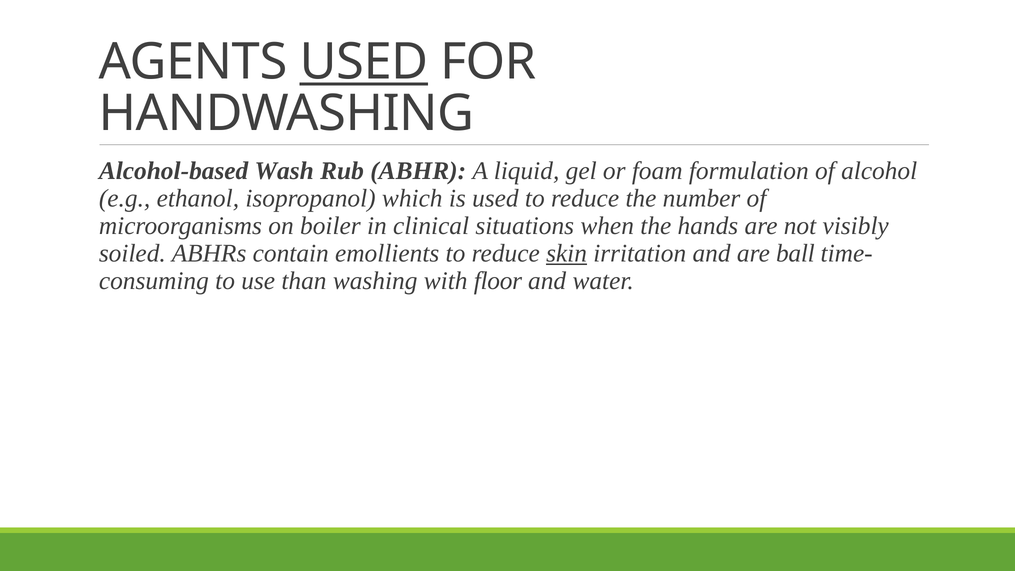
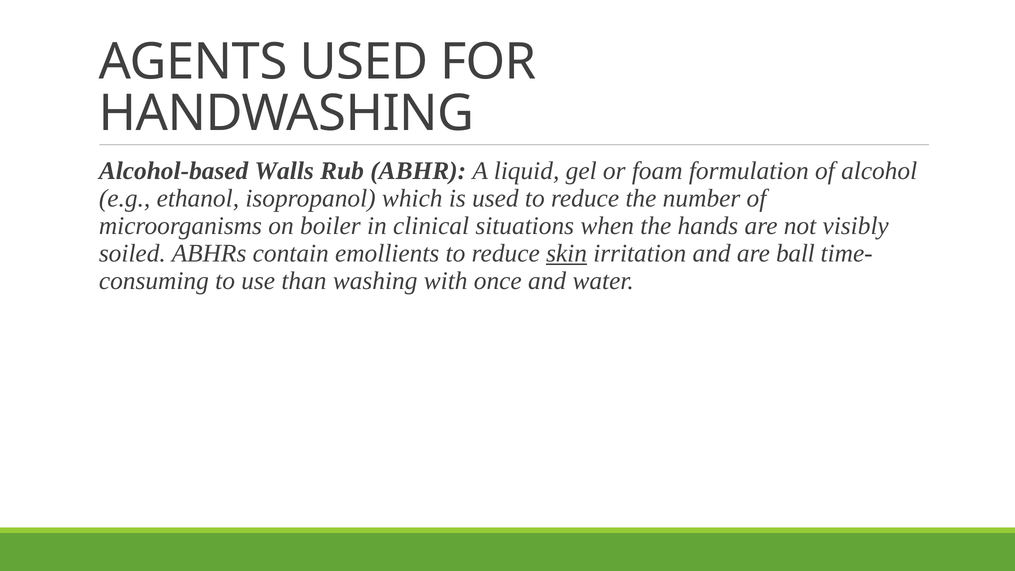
USED underline: present -> none (364, 62)
Wash: Wash -> Walls (284, 171)
floor: floor -> once (498, 281)
